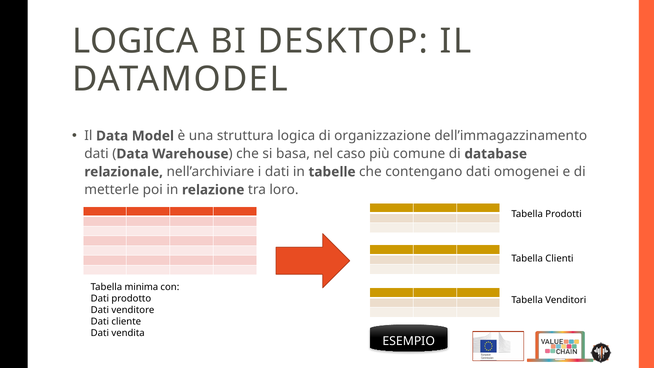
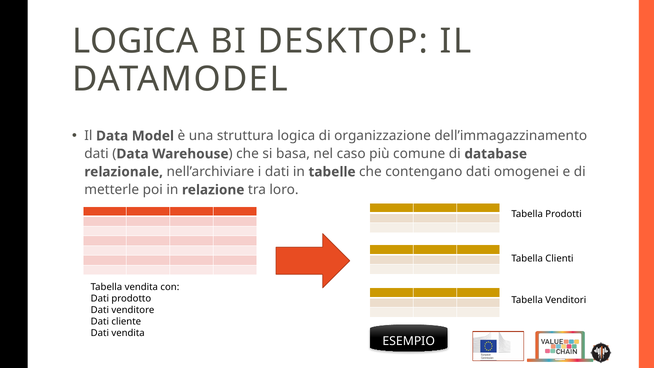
Tabella minima: minima -> vendita (141, 287)
